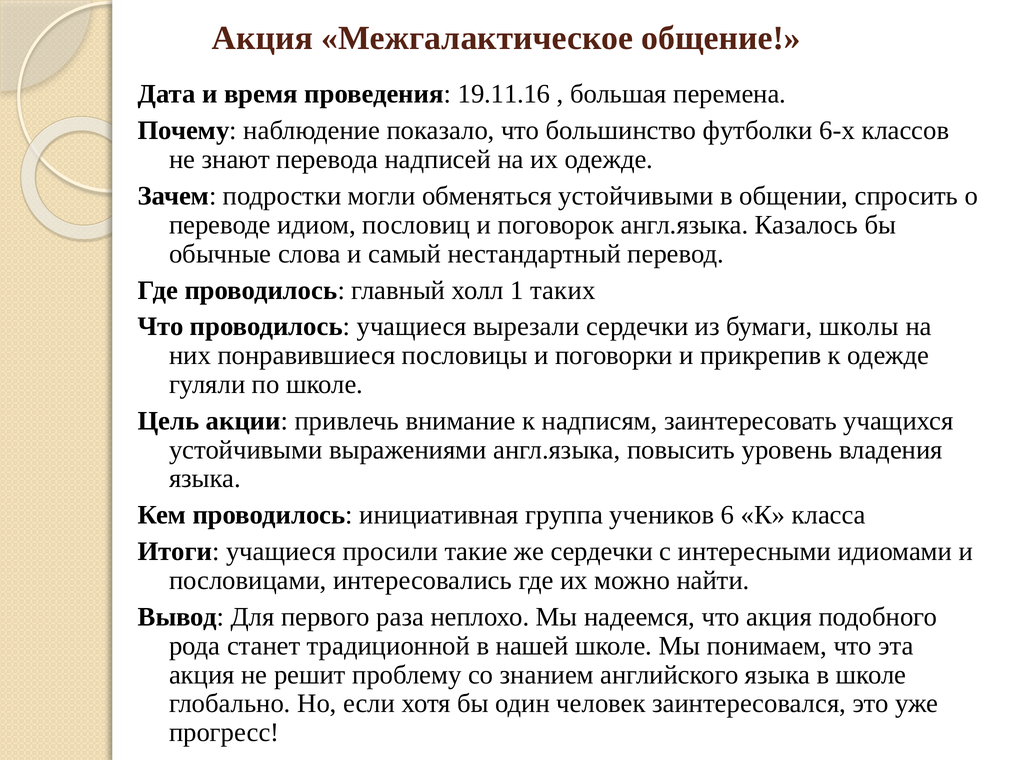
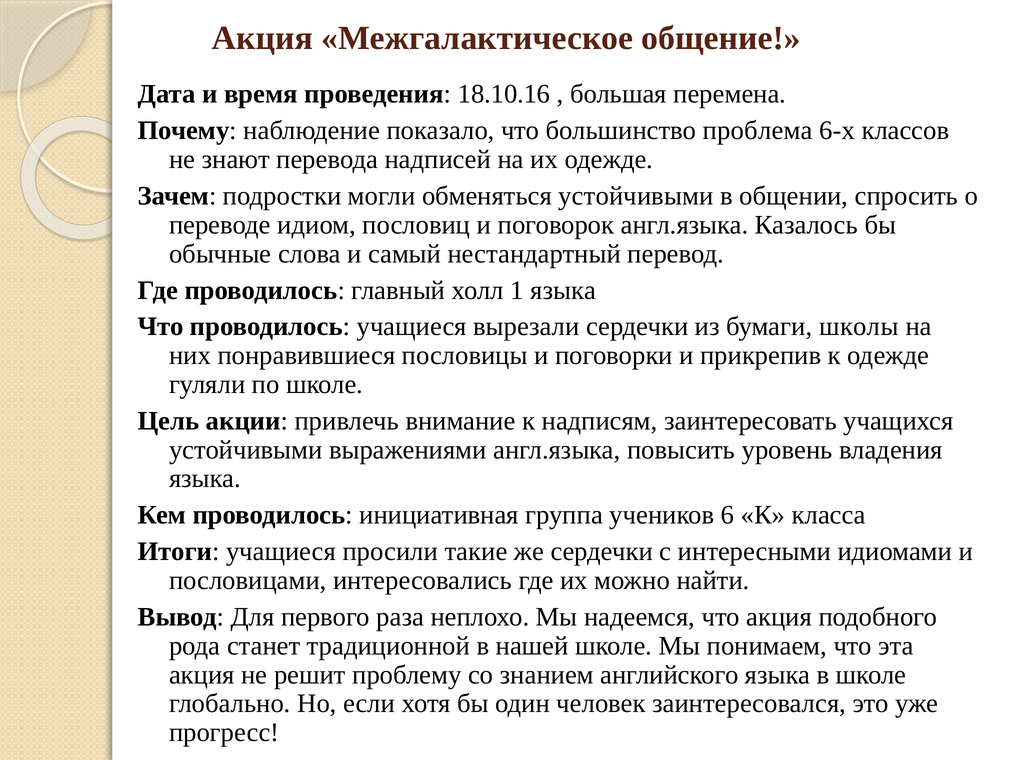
19.11.16: 19.11.16 -> 18.10.16 (504, 94)
футболки: футболки -> проблема (758, 131)
1 таких: таких -> языка (563, 290)
